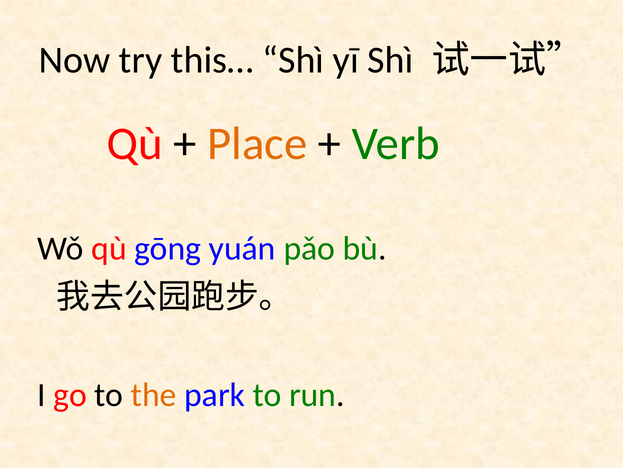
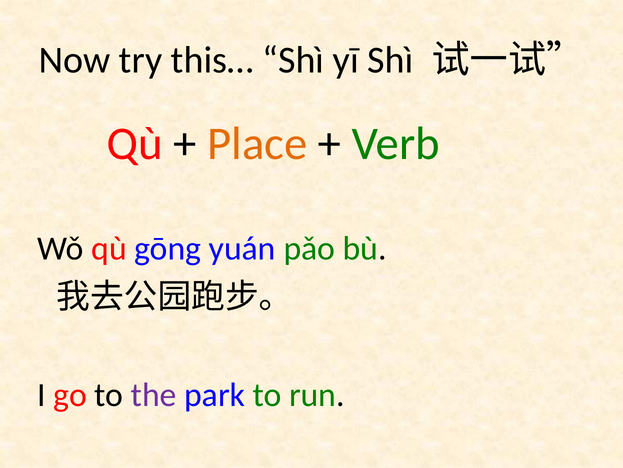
the colour: orange -> purple (154, 394)
